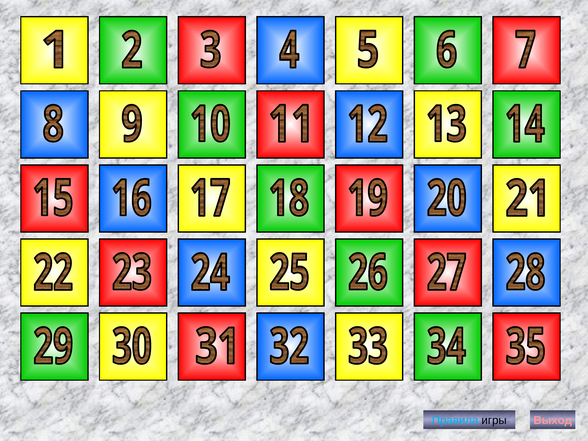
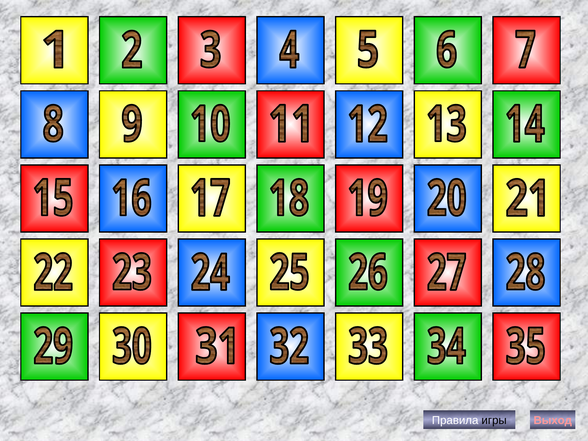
Правила colour: light blue -> white (455, 420)
